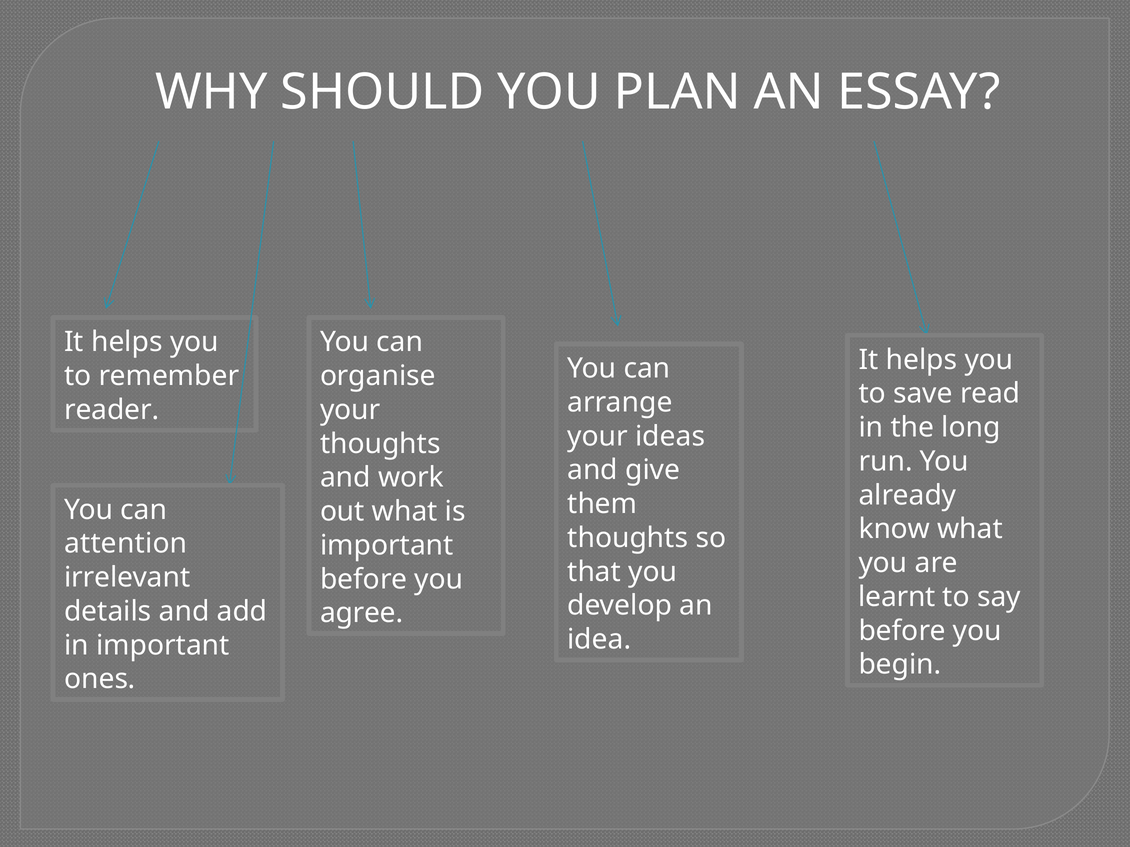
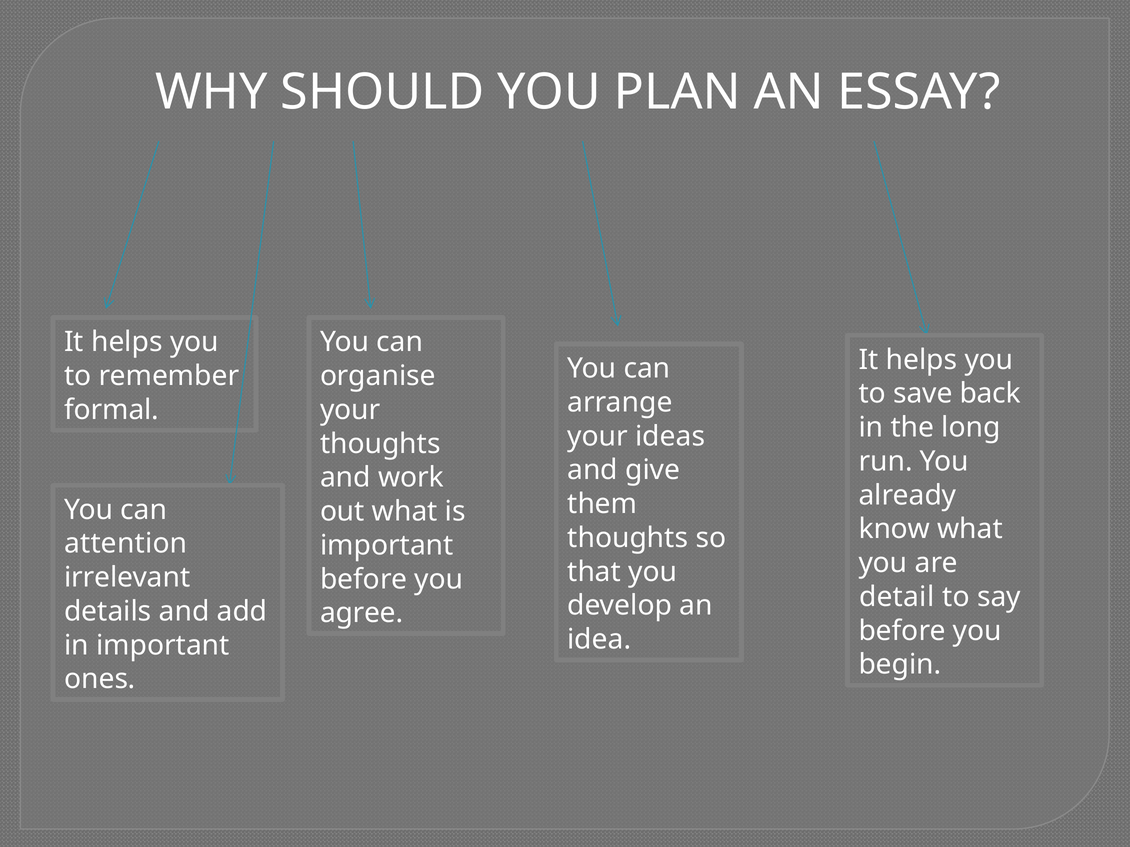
read: read -> back (990, 394)
reader: reader -> formal (112, 410)
learnt: learnt -> detail (897, 597)
